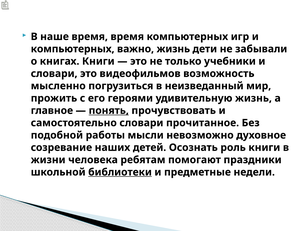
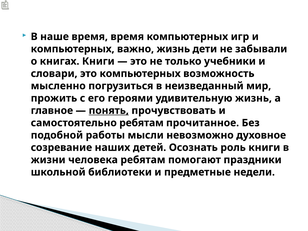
это видеофильмов: видеофильмов -> компьютерных (140, 74)
самостоятельно словари: словари -> ребятам (141, 123)
библиотеки underline: present -> none (120, 172)
